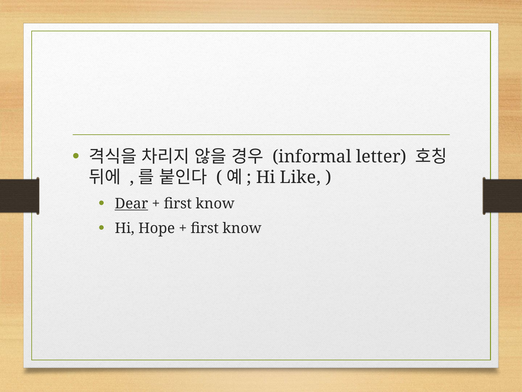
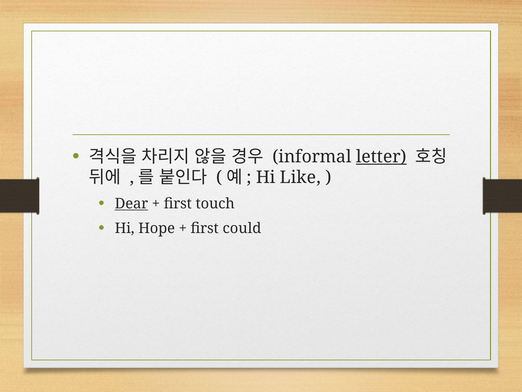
letter underline: none -> present (381, 156)
know: know -> touch (215, 203)
know: know -> could (242, 228)
